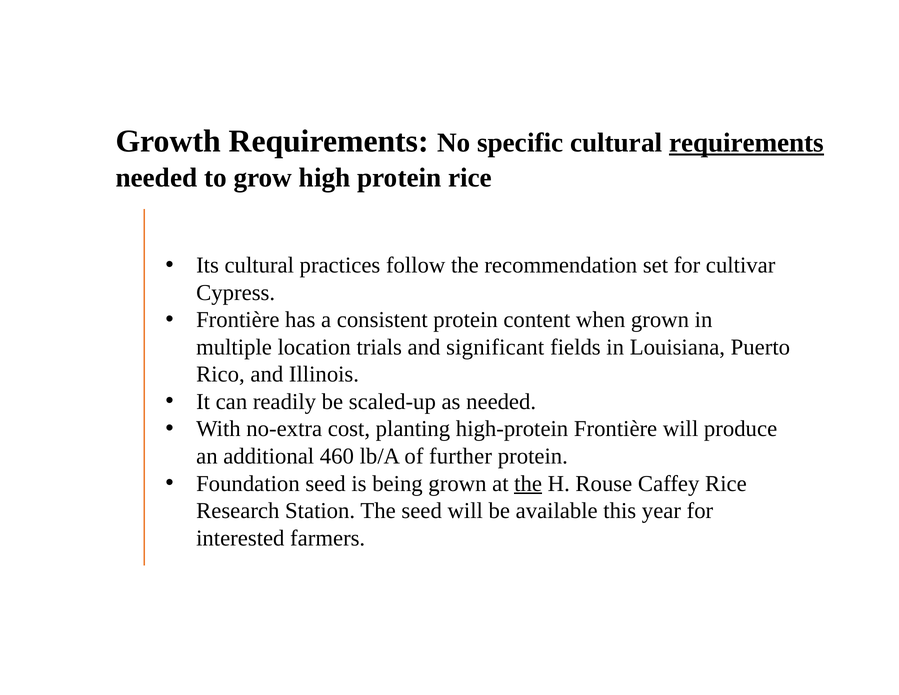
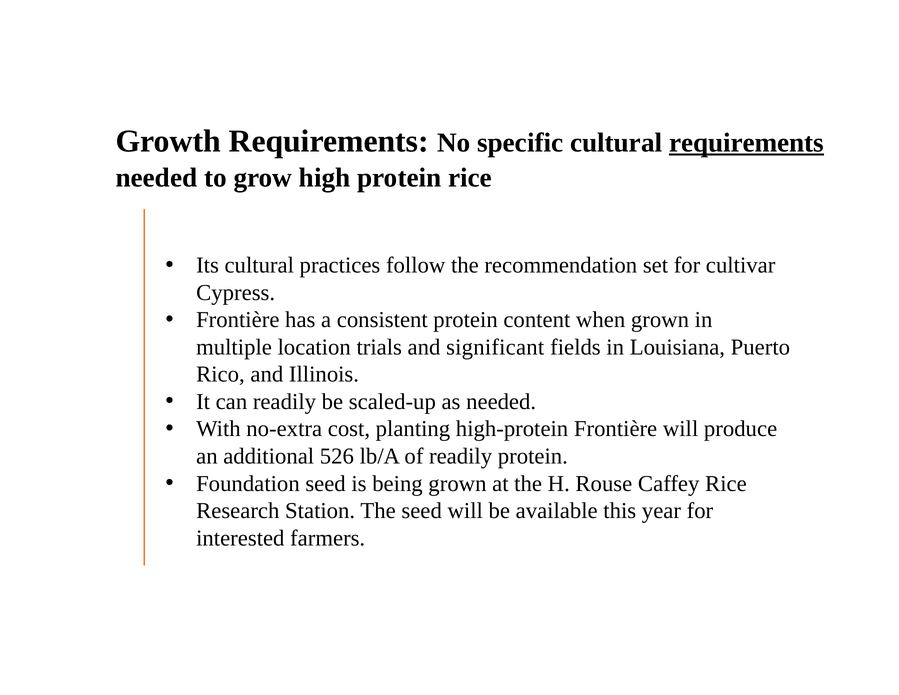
460: 460 -> 526 (337, 456)
of further: further -> readily (461, 456)
the underline: present -> none (528, 483)
